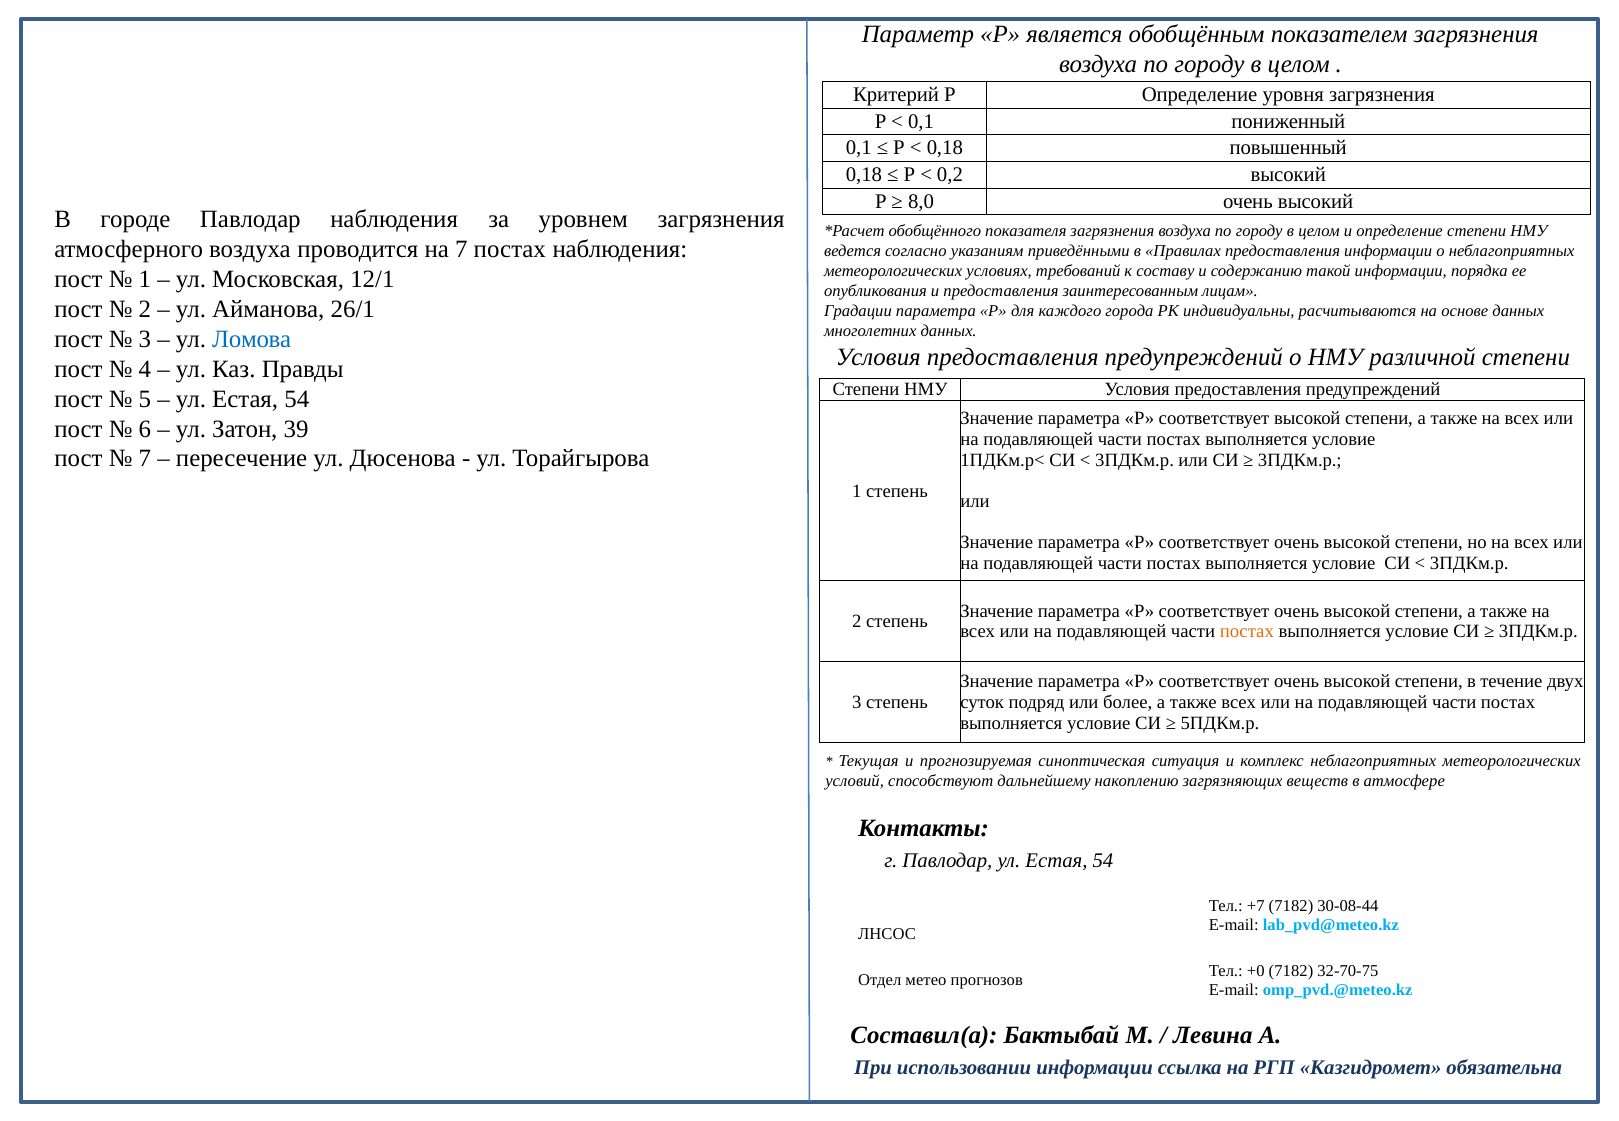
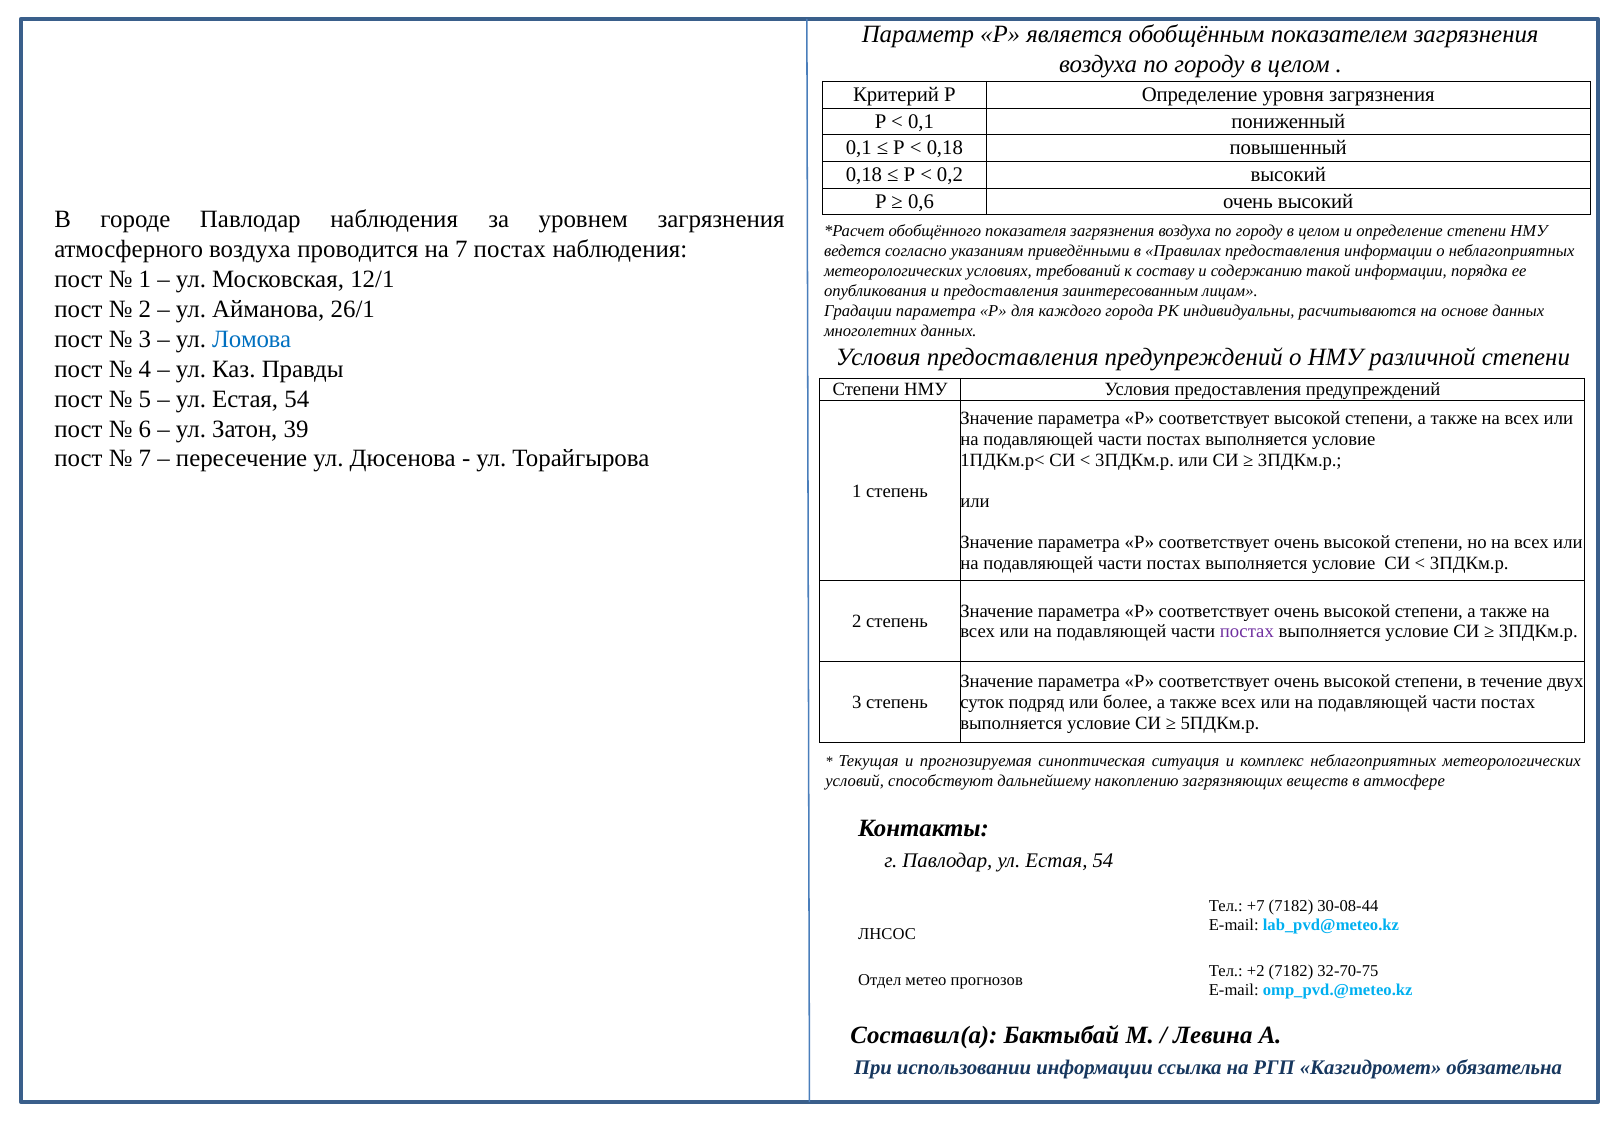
8,0: 8,0 -> 0,6 (921, 201)
постах colour: orange -> purple (1247, 632)
+0: +0 -> +2 (1256, 971)
